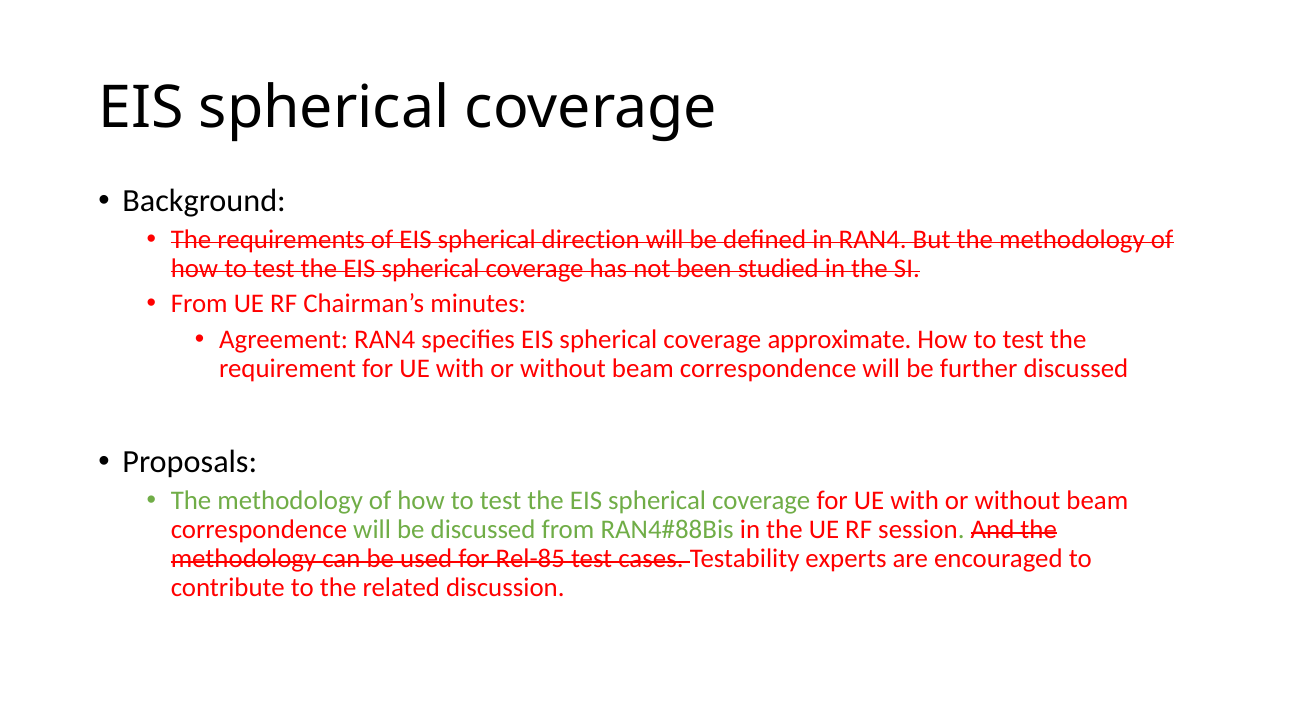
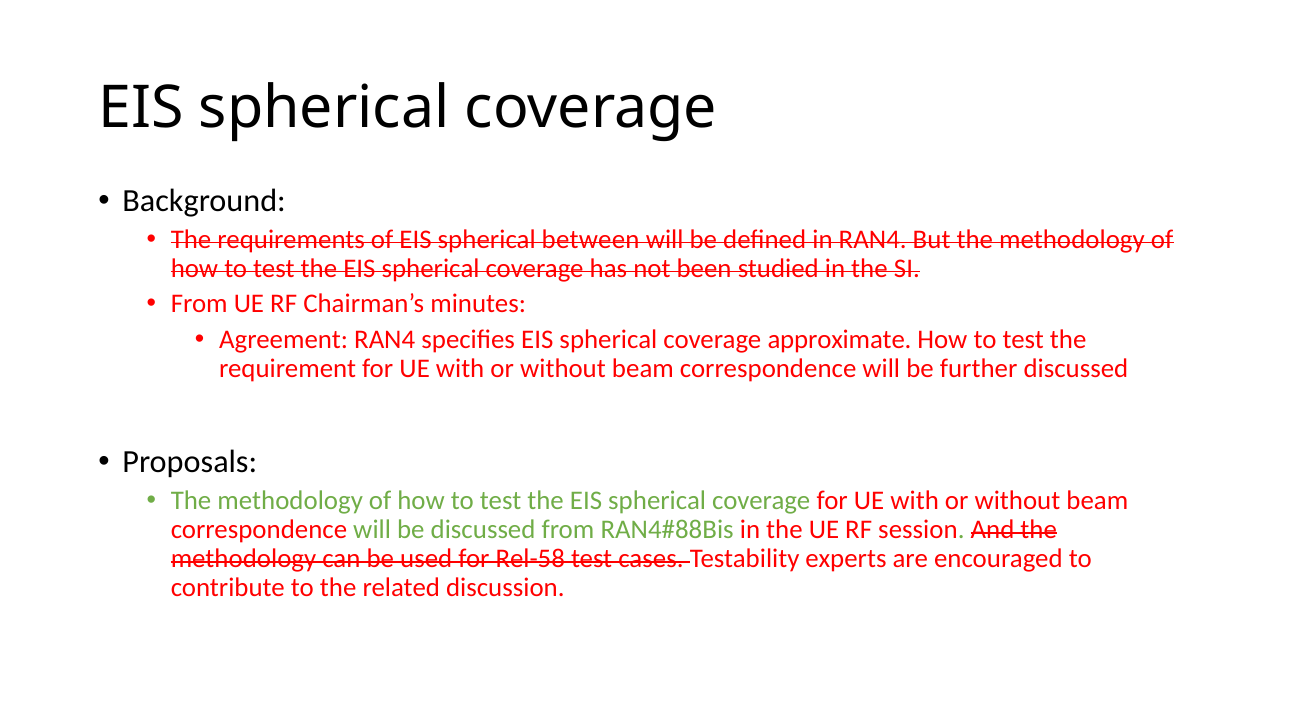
direction: direction -> between (591, 239)
Rel-85: Rel-85 -> Rel-58 (530, 559)
